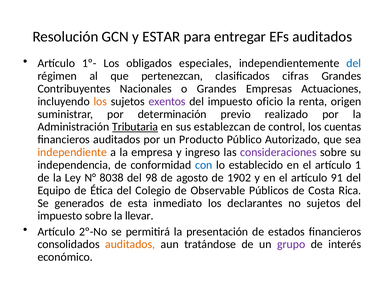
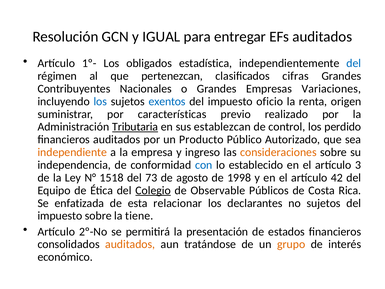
ESTAR: ESTAR -> IGUAL (161, 37)
especiales: especiales -> estadística (206, 63)
Actuaciones: Actuaciones -> Variaciones (331, 89)
los colour: orange -> blue (100, 101)
exentos colour: purple -> blue (167, 101)
determinación: determinación -> características (172, 114)
cuentas: cuentas -> perdido (343, 127)
consideraciones colour: purple -> orange (278, 152)
1: 1 -> 3 (358, 165)
8038: 8038 -> 1518 (112, 178)
98: 98 -> 73 (151, 178)
1902: 1902 -> 1998 (239, 178)
91: 91 -> 42 (337, 178)
Colegio underline: none -> present (153, 190)
generados: generados -> enfatizada (79, 203)
inmediato: inmediato -> relacionar (178, 203)
llevar: llevar -> tiene (139, 216)
grupo colour: purple -> orange (291, 244)
